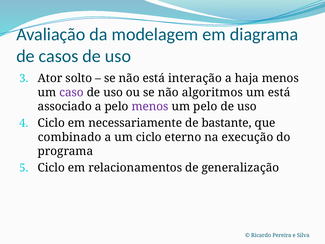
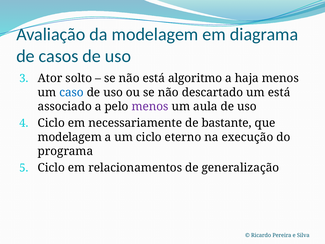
interação: interação -> algoritmo (195, 78)
caso colour: purple -> blue (72, 92)
algoritmos: algoritmos -> descartado (212, 92)
um pelo: pelo -> aula (205, 107)
combinado: combinado -> modelagem (70, 137)
